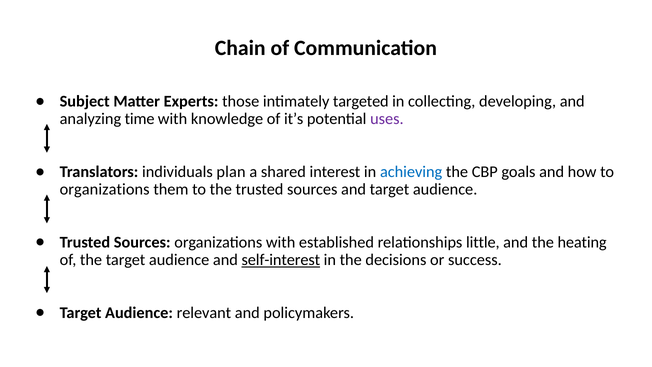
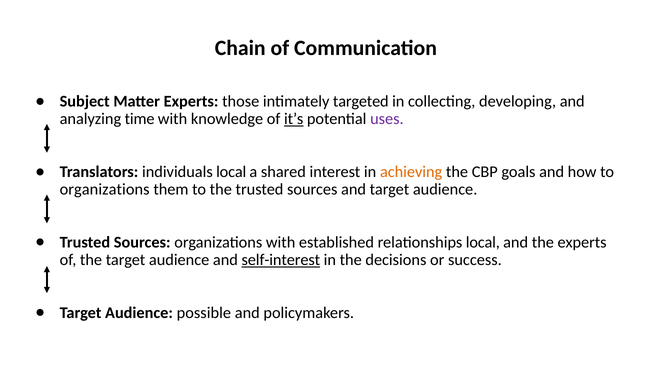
it’s underline: none -> present (294, 119)
individuals plan: plan -> local (231, 172)
achieving colour: blue -> orange (411, 172)
relationships little: little -> local (483, 242)
the heating: heating -> experts (582, 242)
relevant: relevant -> possible (204, 312)
